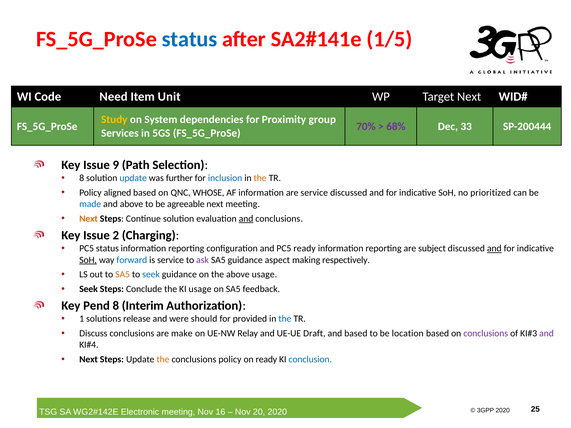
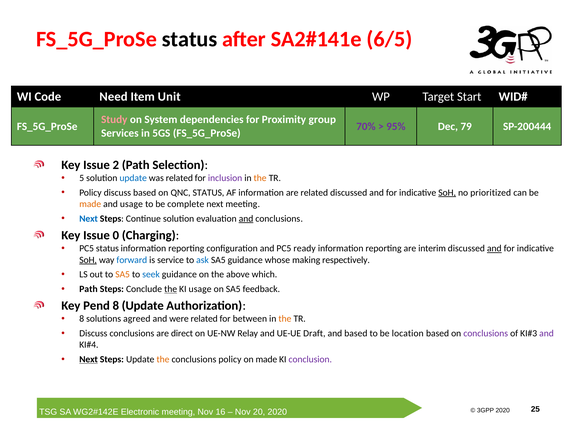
status colour: blue -> black (190, 39)
1/5: 1/5 -> 6/5 (390, 39)
Target Next: Next -> Start (469, 97)
Study colour: yellow -> pink (114, 120)
68%: 68% -> 95% (396, 126)
33: 33 -> 79 (466, 126)
9: 9 -> 2 (116, 165)
8: 8 -> 5 (82, 178)
was further: further -> related (179, 178)
inclusion colour: blue -> purple (225, 178)
Policy aligned: aligned -> discuss (117, 193)
QNC WHOSE: WHOSE -> STATUS (208, 193)
are service: service -> related (314, 193)
SoH underline: none -> present (447, 193)
made colour: blue -> orange (90, 204)
and above: above -> usage (131, 204)
agreeable: agreeable -> complete (186, 204)
Next colour: orange -> blue (89, 219)
2: 2 -> 0 (116, 236)
subject: subject -> interim (432, 249)
ask colour: purple -> blue (202, 260)
aspect: aspect -> whose (277, 260)
above usage: usage -> which (264, 275)
Seek: Seek -> Path (88, 289)
the underline: none -> present (171, 289)
8 Interim: Interim -> Update (143, 306)
1: 1 -> 8 (82, 319)
release: release -> agreed (137, 319)
were should: should -> related (204, 319)
provided: provided -> between (250, 319)
the colour: blue -> orange (285, 319)
make: make -> direct (182, 334)
Next underline: none -> present (89, 360)
on ready: ready -> made (266, 360)
conclusion colour: blue -> purple (310, 360)
